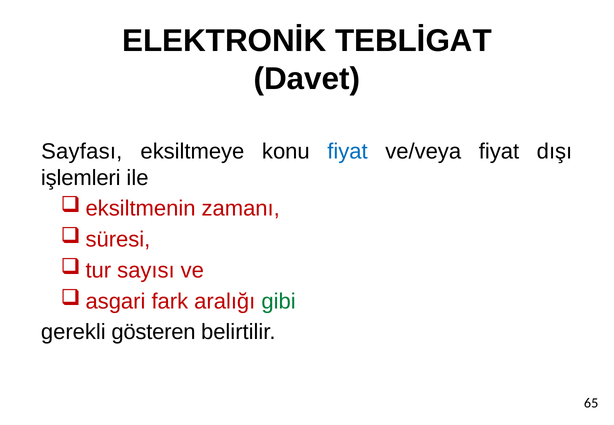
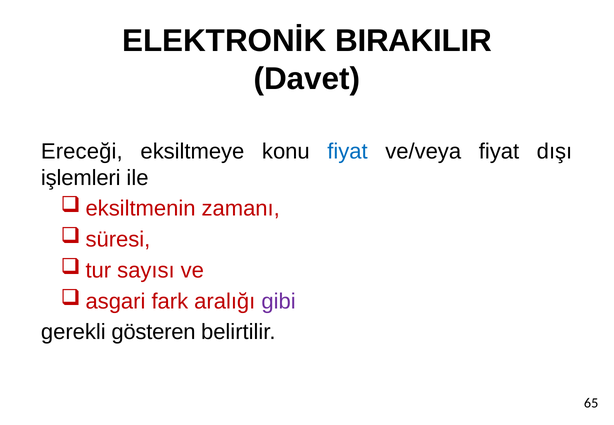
TEBLİGAT: TEBLİGAT -> BIRAKILIR (414, 41)
Sayfası: Sayfası -> Ereceği (82, 151)
gibi colour: green -> purple (279, 301)
